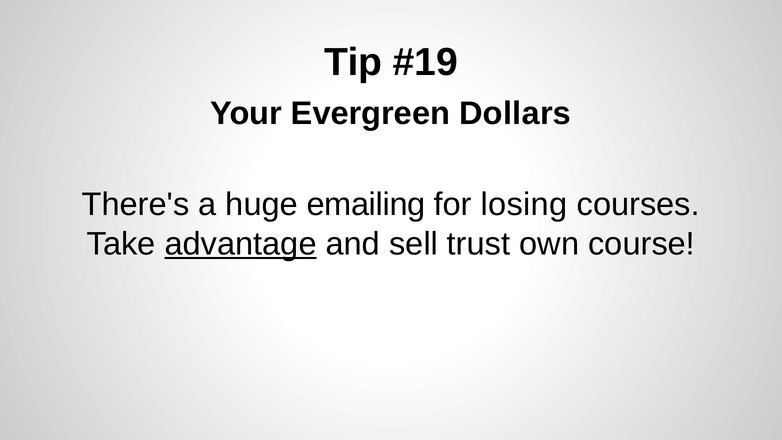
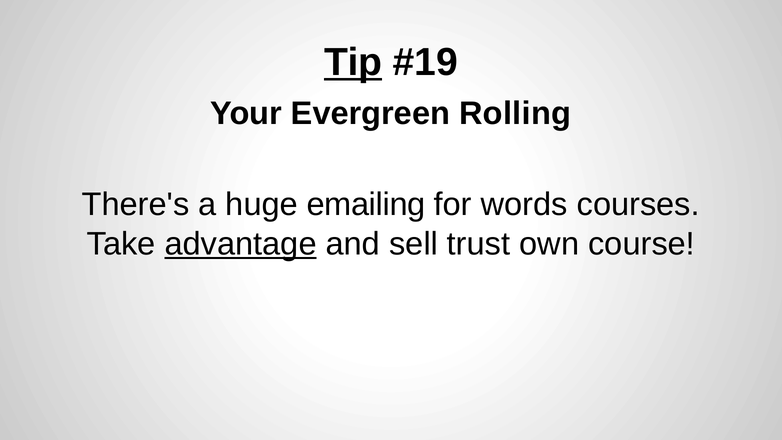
Tip underline: none -> present (353, 62)
Dollars: Dollars -> Rolling (515, 113)
losing: losing -> words (524, 205)
